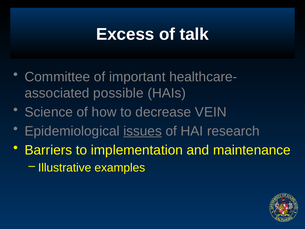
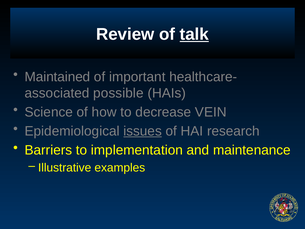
Excess: Excess -> Review (125, 34)
talk underline: none -> present (194, 34)
Committee: Committee -> Maintained (57, 77)
